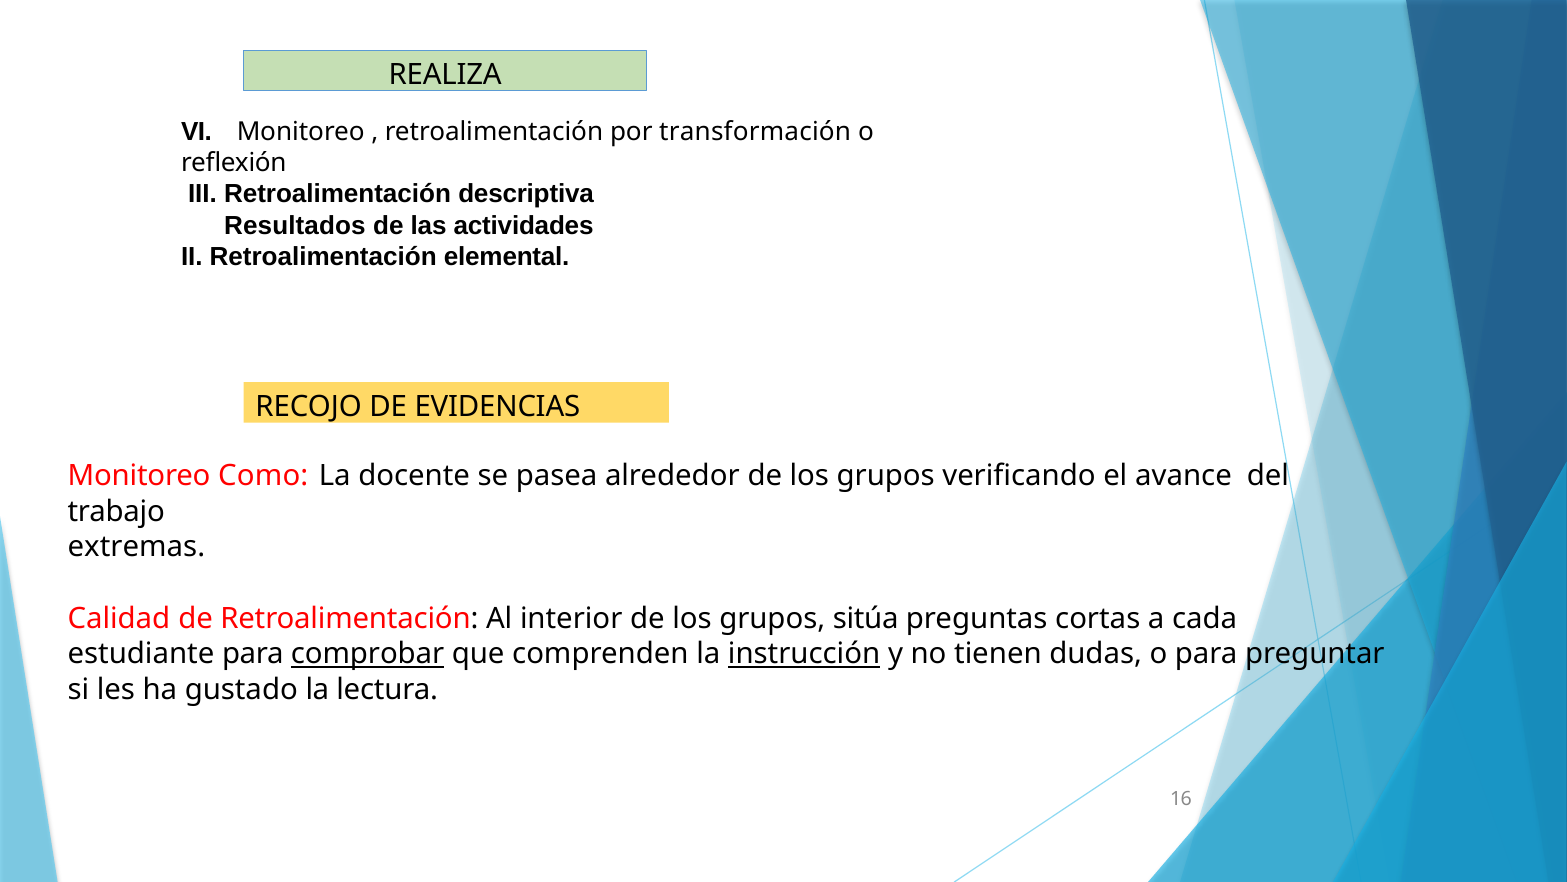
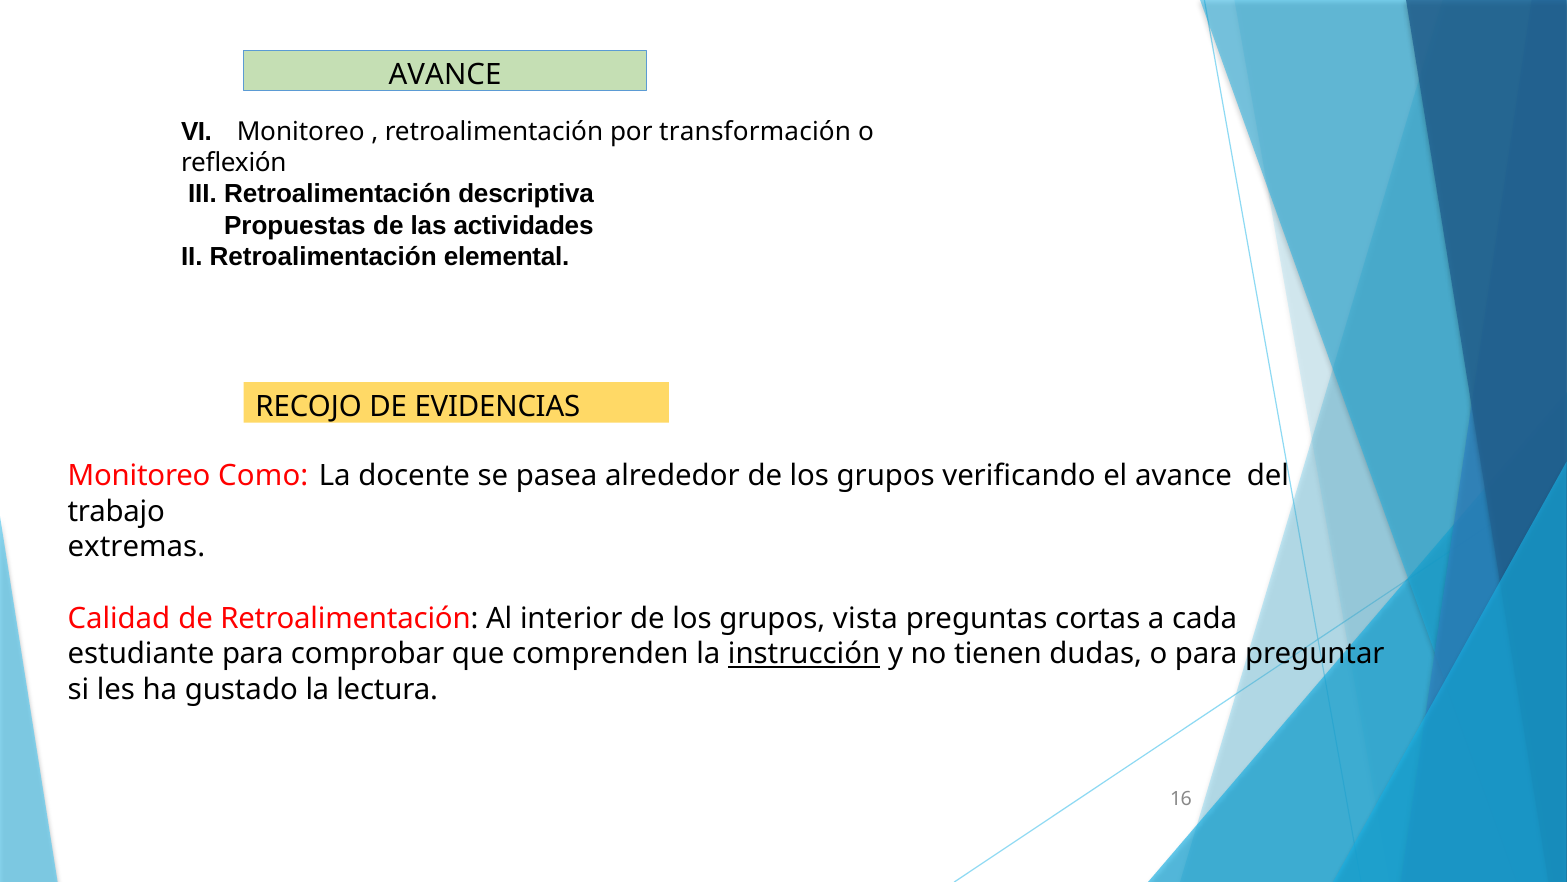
REALIZA: REALIZA -> AVANCE (445, 75)
Resultados: Resultados -> Propuestas (295, 226)
sitúa: sitúa -> vista (865, 619)
comprobar underline: present -> none (368, 654)
